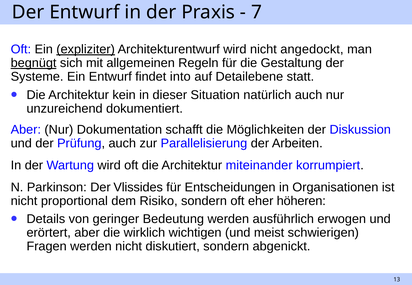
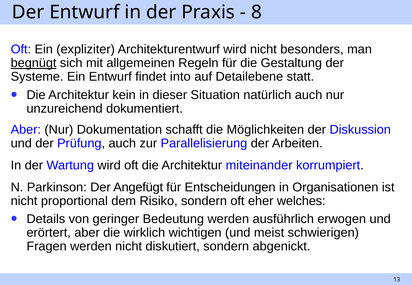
7: 7 -> 8 (256, 12)
expliziter underline: present -> none (86, 49)
angedockt: angedockt -> besonders (312, 49)
Vlissides: Vlissides -> Angefügt (138, 187)
höheren: höheren -> welches (301, 201)
